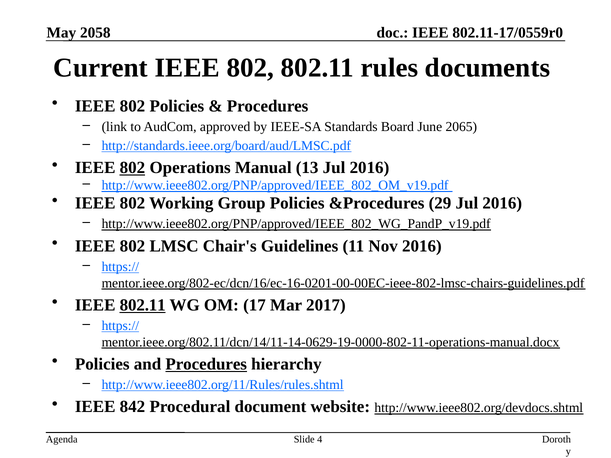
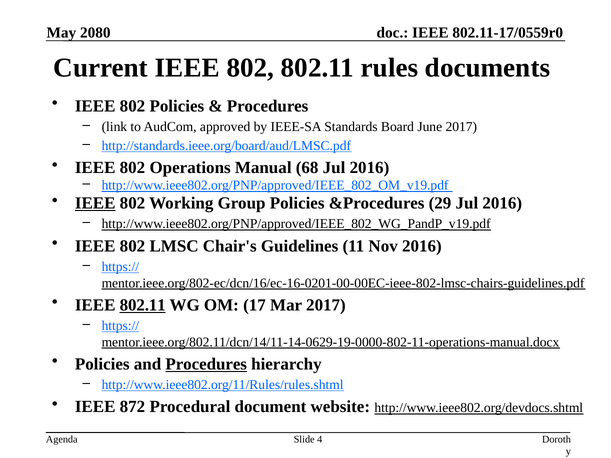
2058: 2058 -> 2080 (95, 33)
June 2065: 2065 -> 2017 (461, 127)
802 underline: present -> none (132, 168)
13: 13 -> 68 (307, 168)
IEEE underline: none -> present (95, 203)
842: 842 -> 872 (132, 407)
